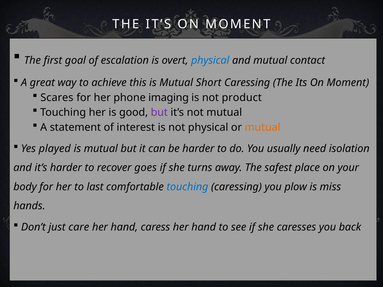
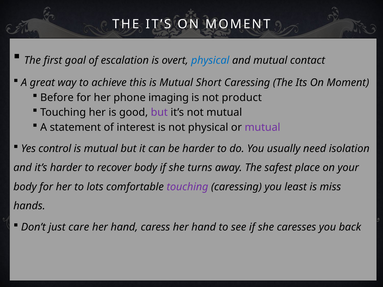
Scares: Scares -> Before (57, 98)
mutual colour: orange -> purple (263, 127)
played: played -> control (55, 149)
recover goes: goes -> body (146, 168)
last: last -> lots (95, 187)
touching colour: blue -> purple (187, 187)
plow: plow -> least (296, 187)
